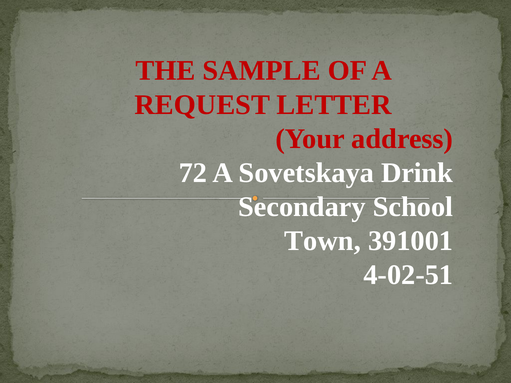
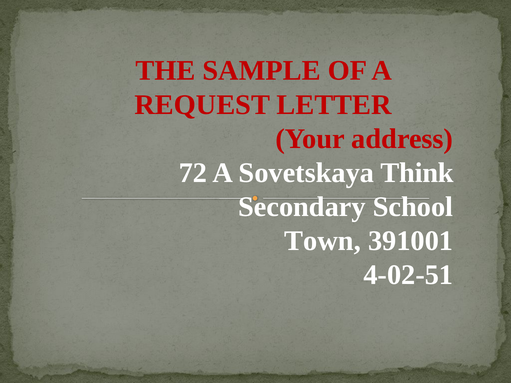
Drink: Drink -> Think (417, 173)
